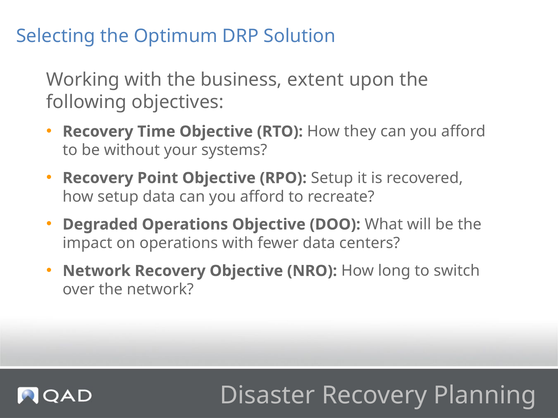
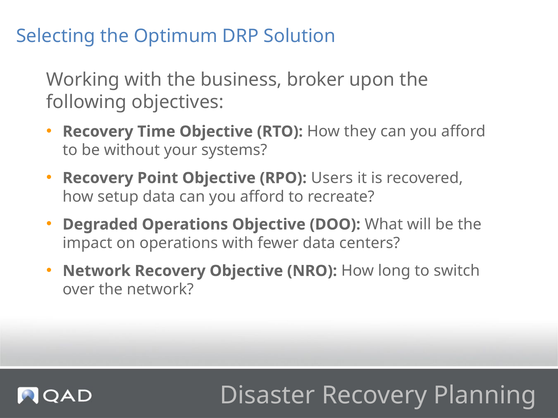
extent: extent -> broker (316, 80)
RPO Setup: Setup -> Users (332, 178)
